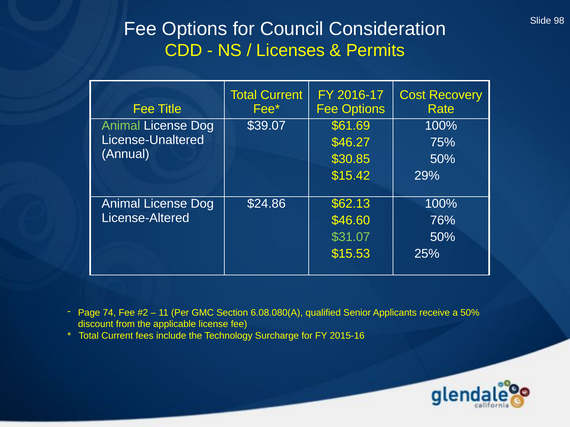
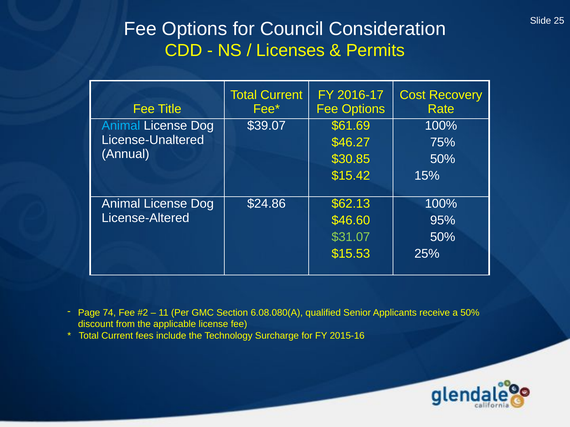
98: 98 -> 25 (559, 21)
Animal colour: light green -> light blue (121, 126)
29%: 29% -> 15% (427, 176)
76%: 76% -> 95% (443, 221)
